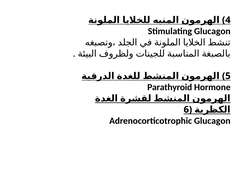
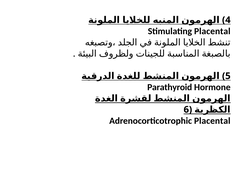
Stimulating Glucagon: Glucagon -> Placental (212, 31)
Adrenocorticotrophic Glucagon: Glucagon -> Placental (212, 121)
